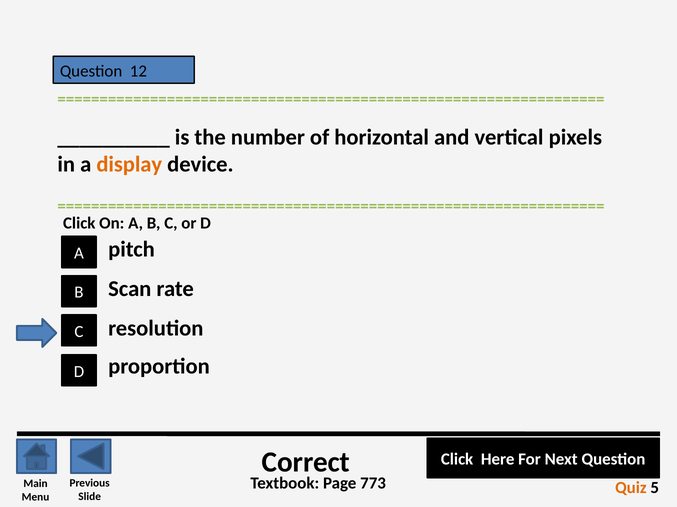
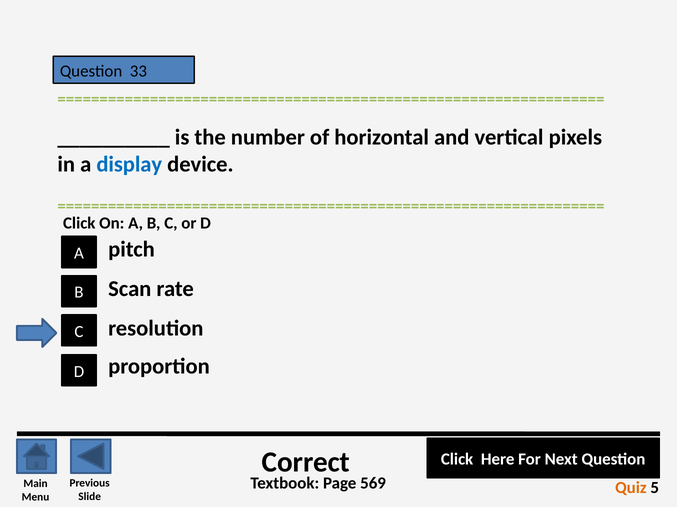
12: 12 -> 33 (138, 71)
display colour: orange -> blue (129, 165)
773: 773 -> 569 (373, 484)
